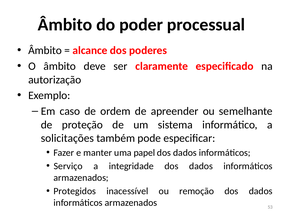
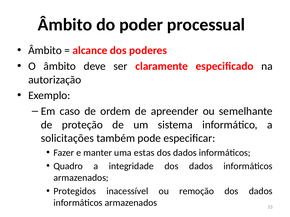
papel: papel -> estas (144, 153)
Serviço: Serviço -> Quadro (68, 167)
